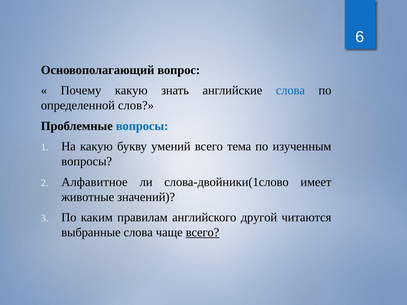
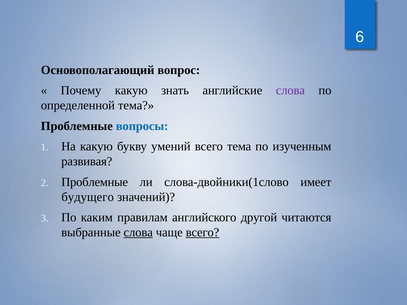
слова colour: blue -> purple (290, 91)
определенной слов: слов -> тема (136, 106)
вопросы: вопросы -> развивая (87, 162)
Алфавитное: Алфавитное -> Проблемные (95, 182)
животные: животные -> будущего (88, 197)
слова underline: none -> present (138, 233)
